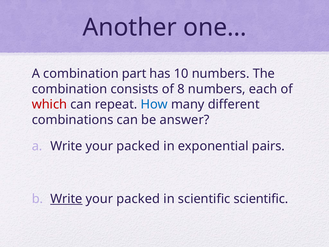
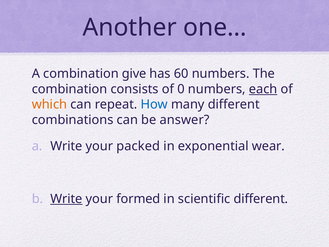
part: part -> give (134, 74)
10: 10 -> 60 (181, 74)
8: 8 -> 0 (181, 89)
each underline: none -> present (263, 89)
which colour: red -> orange (49, 104)
pairs: pairs -> wear (268, 146)
packed: packed -> formed (138, 199)
scientific scientific: scientific -> different (261, 199)
